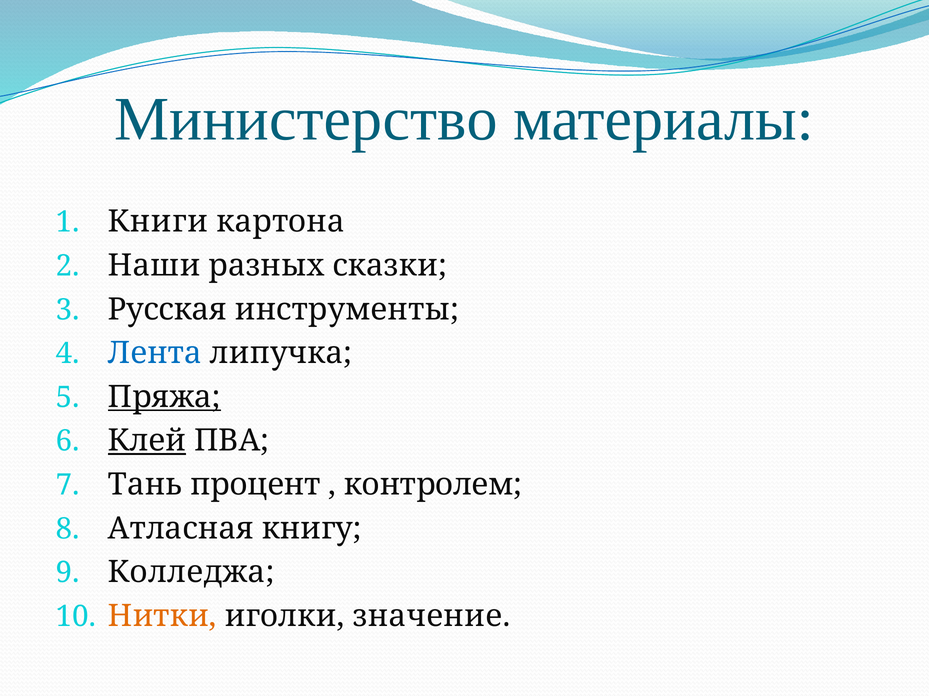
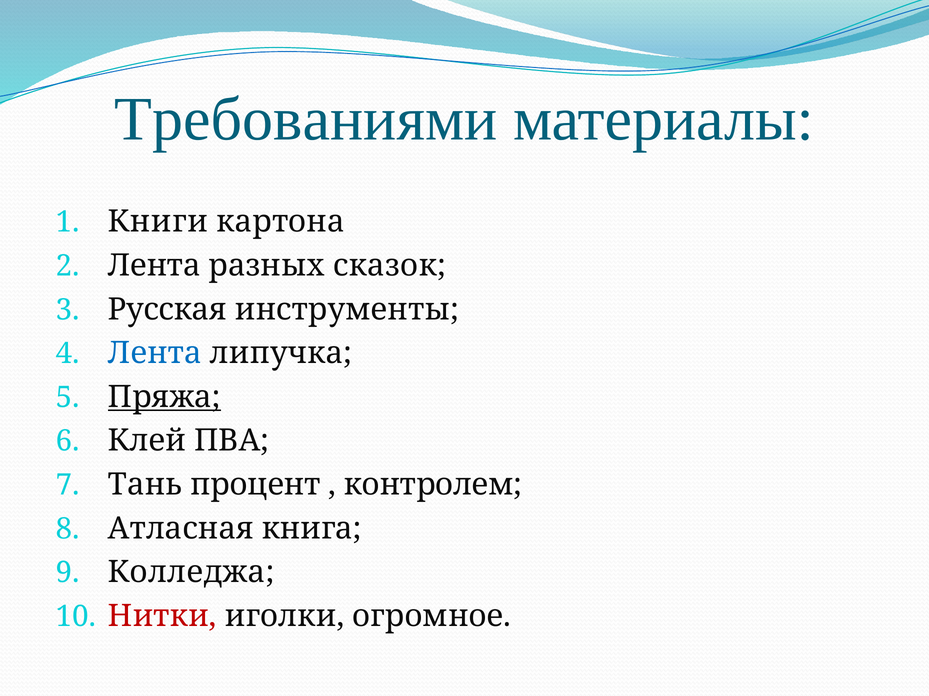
Министерство: Министерство -> Требованиями (306, 120)
Наши: Наши -> Лента (154, 266)
сказки: сказки -> сказок (390, 266)
Клей underline: present -> none (147, 441)
книгу: книгу -> книга (312, 529)
Нитки colour: orange -> red (162, 617)
значение: значение -> огромное (432, 617)
